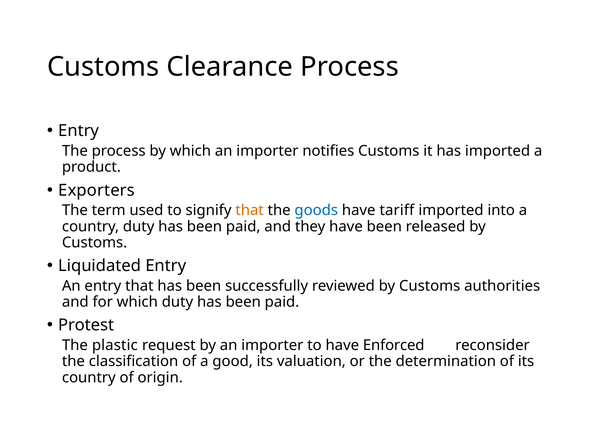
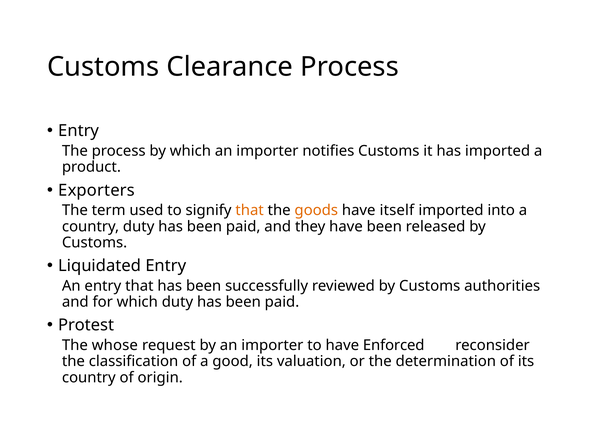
goods colour: blue -> orange (316, 211)
tariff: tariff -> itself (397, 211)
plastic: plastic -> whose (115, 346)
